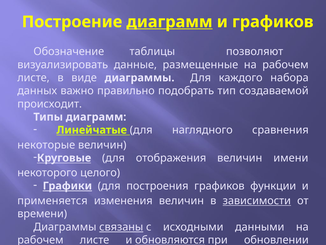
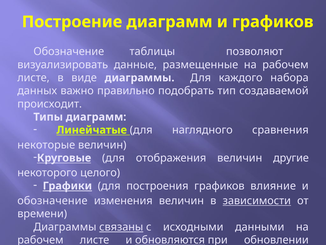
диаграмм underline: present -> none (170, 22)
имени: имени -> другие (291, 158)
функции: функции -> влияние (273, 186)
применяется: применяется -> обозначение (52, 200)
